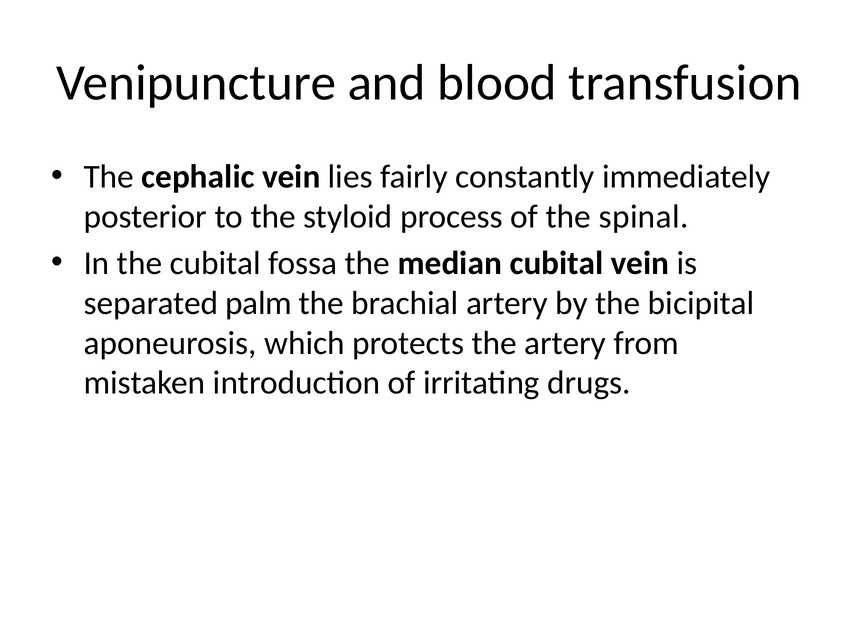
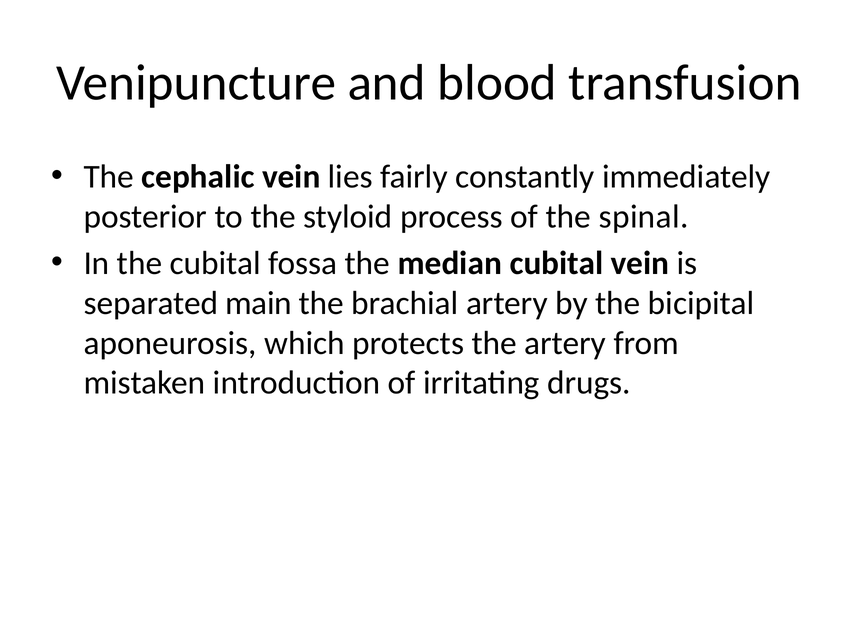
palm: palm -> main (259, 303)
